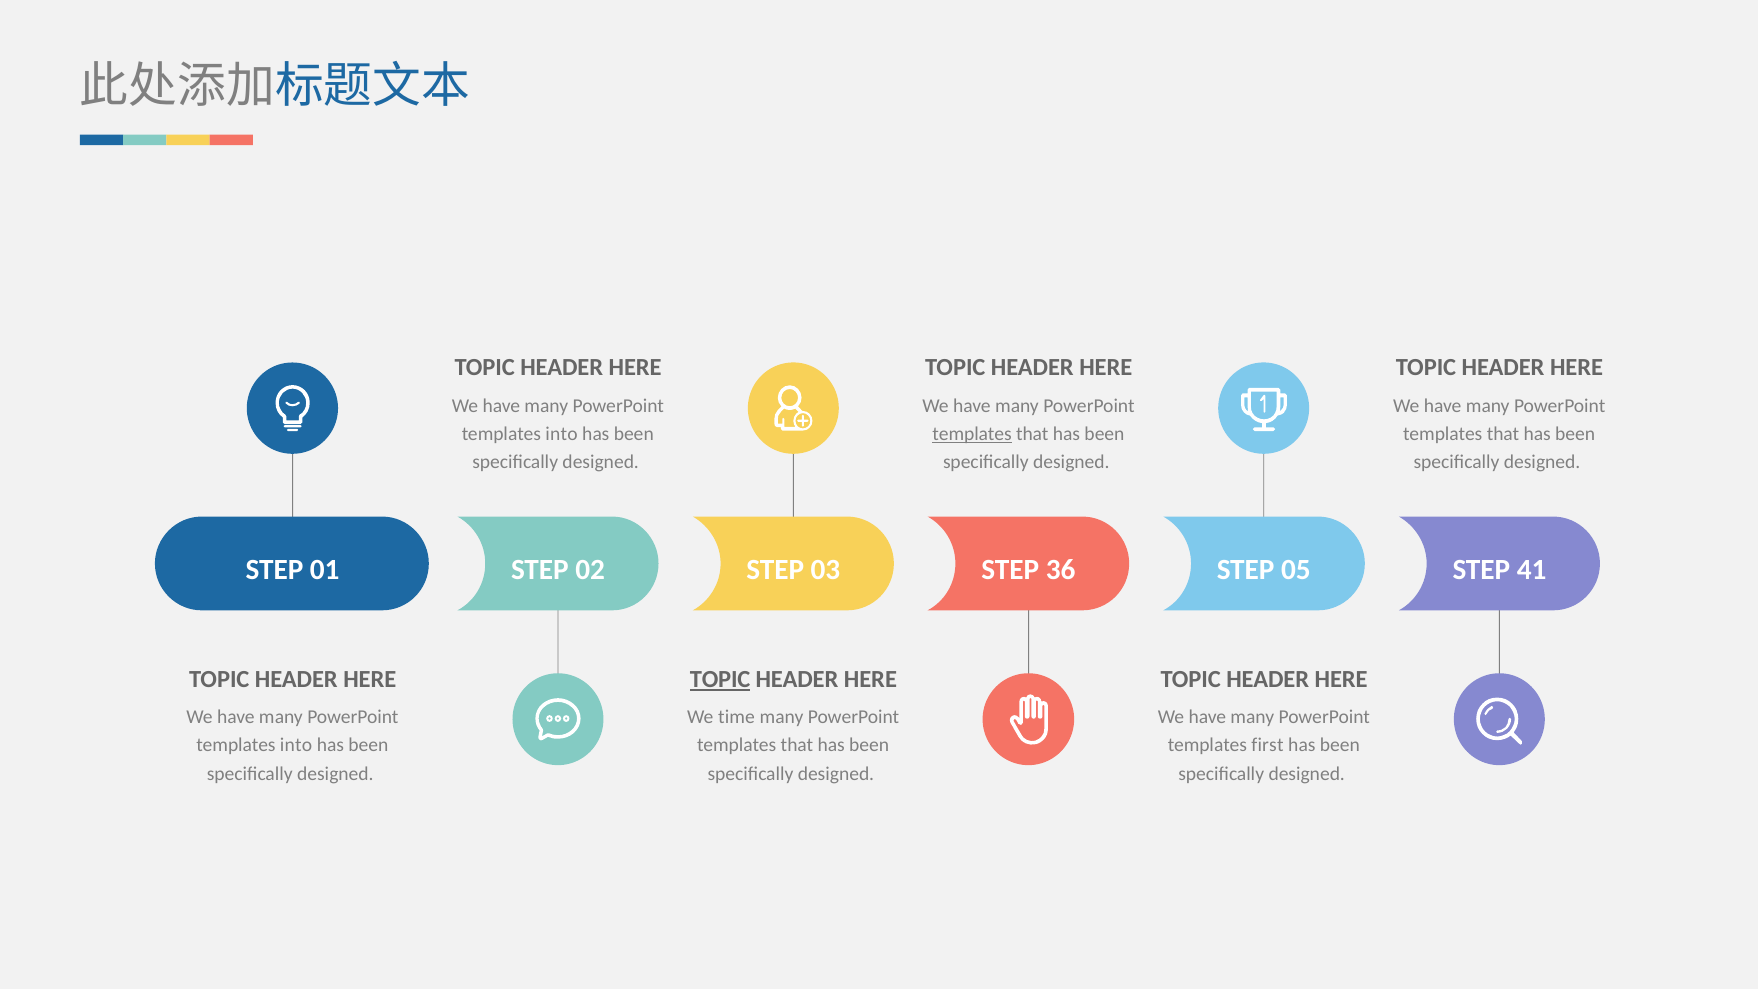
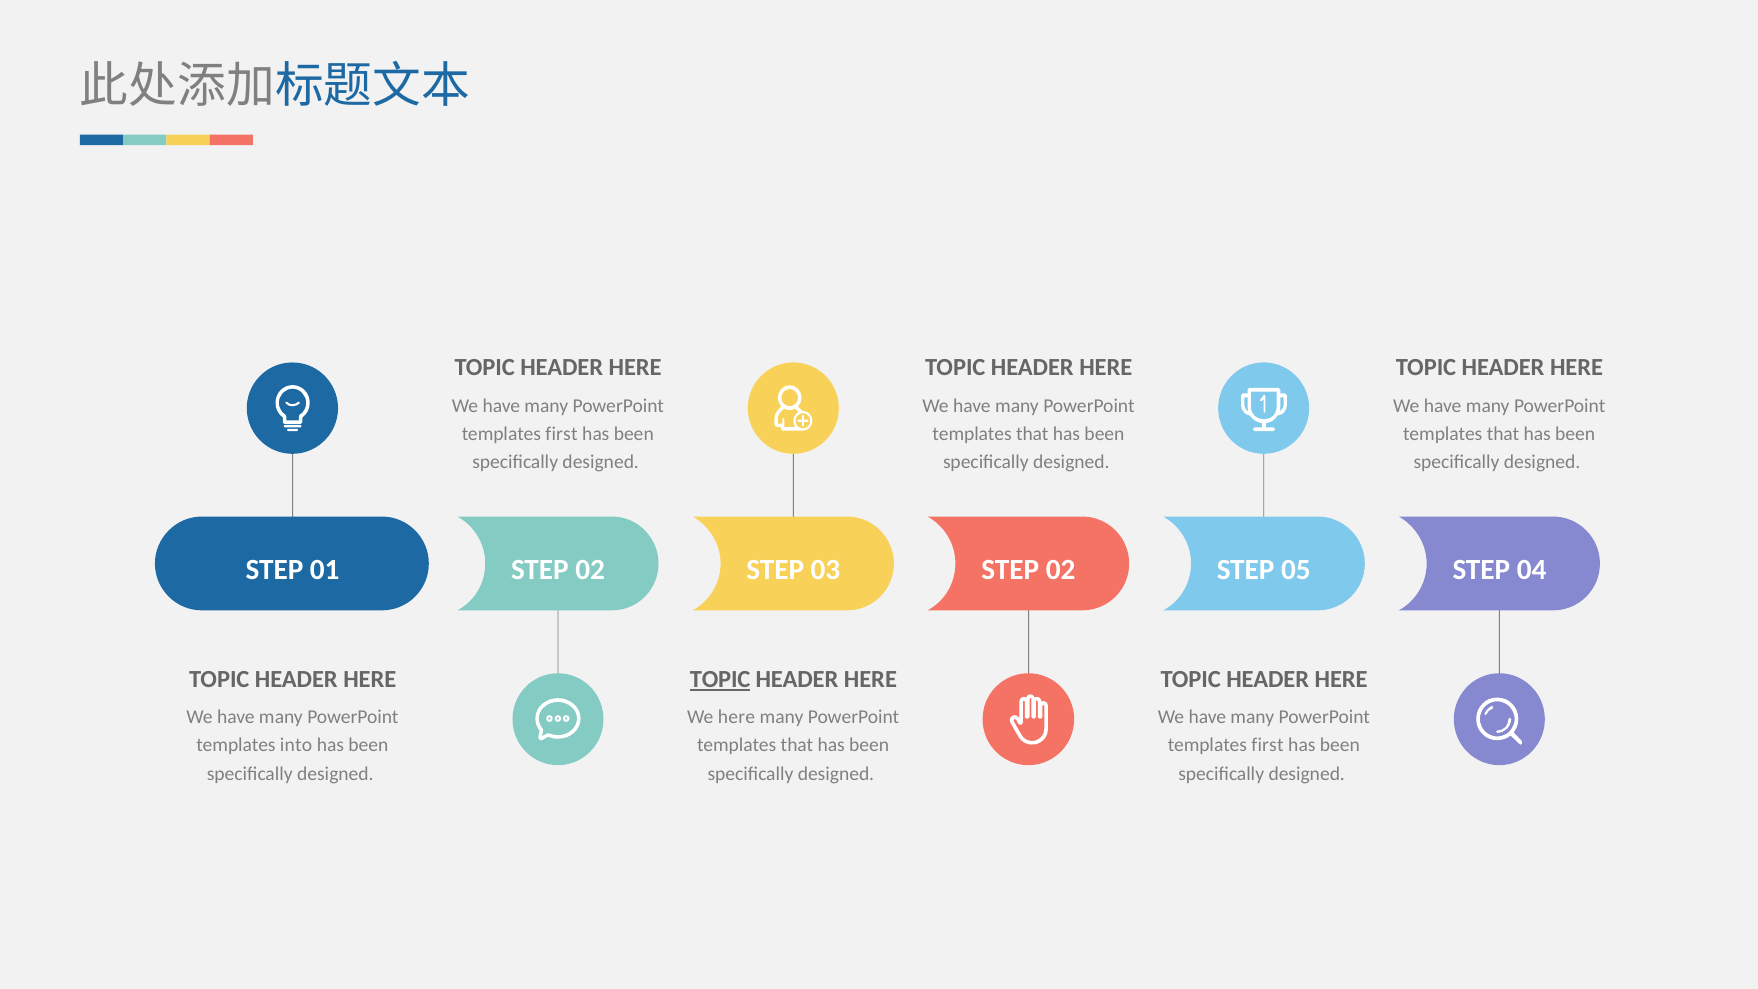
into: into -> first (561, 434)
templates underline: present -> none (972, 434)
03 STEP 36: 36 -> 02 (1061, 570)
41: 41 -> 04 (1532, 570)
We time: time -> here (736, 717)
